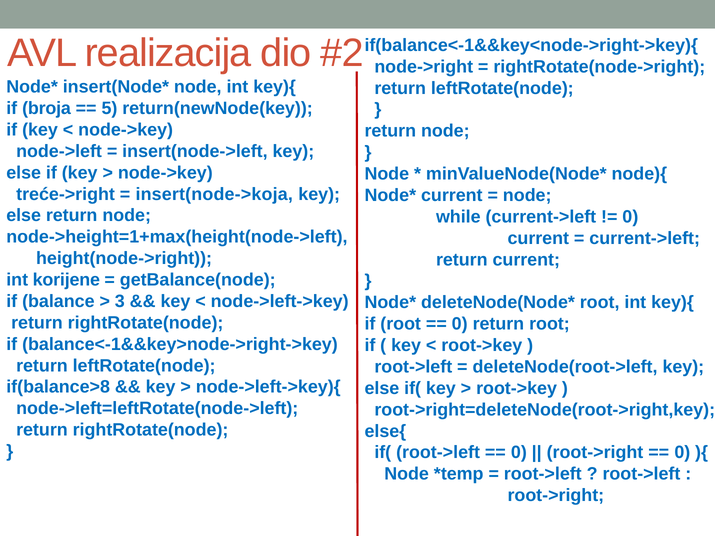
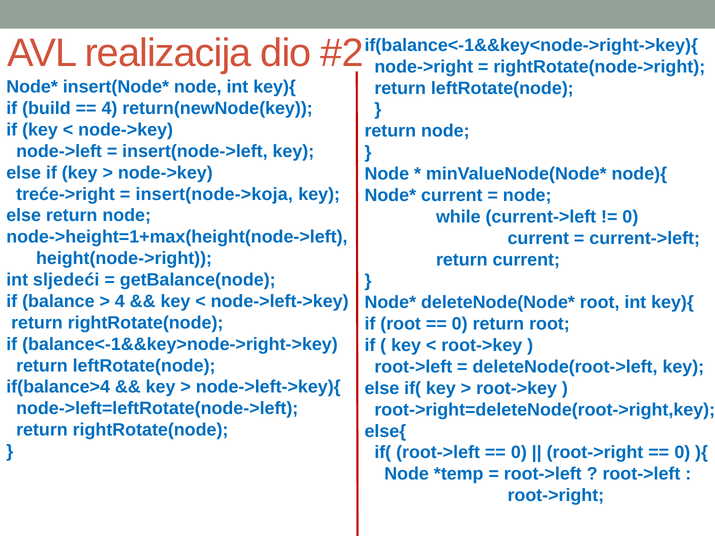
broja: broja -> build (46, 108)
5: 5 -> 4 (109, 108)
korijene: korijene -> sljedeći (66, 280)
3: 3 -> 4 (120, 301)
if(balance>8: if(balance>8 -> if(balance>4 (58, 387)
